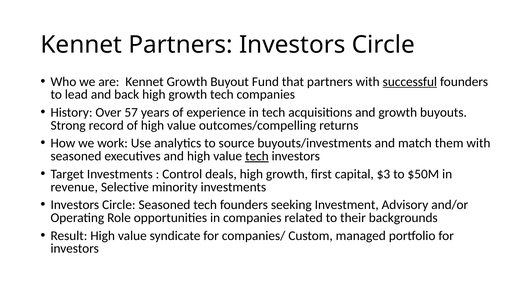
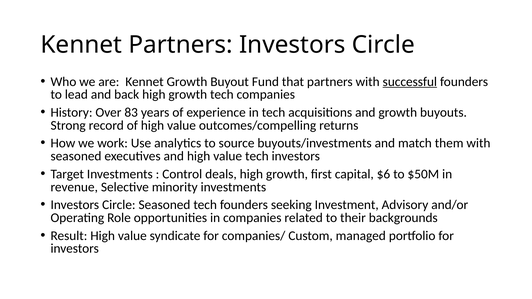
57: 57 -> 83 (131, 113)
tech underline: present -> none (257, 156)
$3: $3 -> $6 (383, 174)
